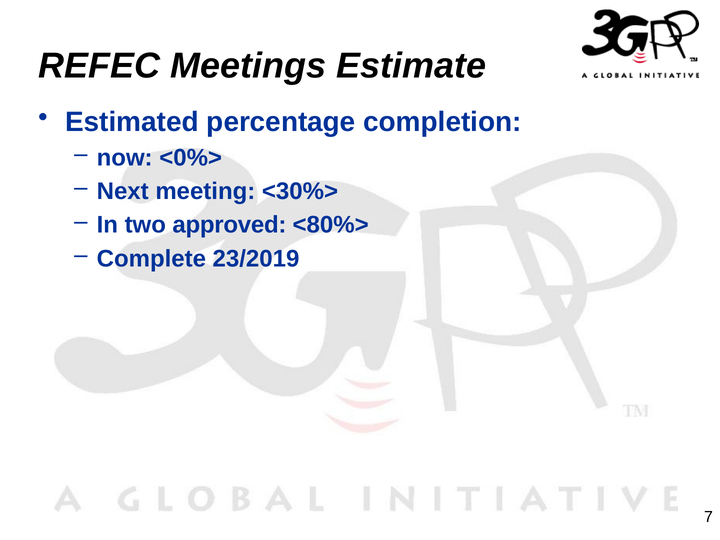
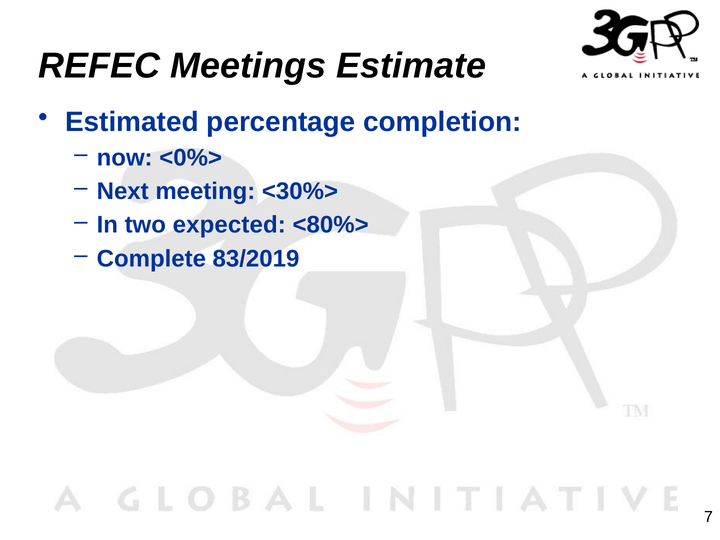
approved: approved -> expected (229, 225)
23/2019: 23/2019 -> 83/2019 (256, 259)
